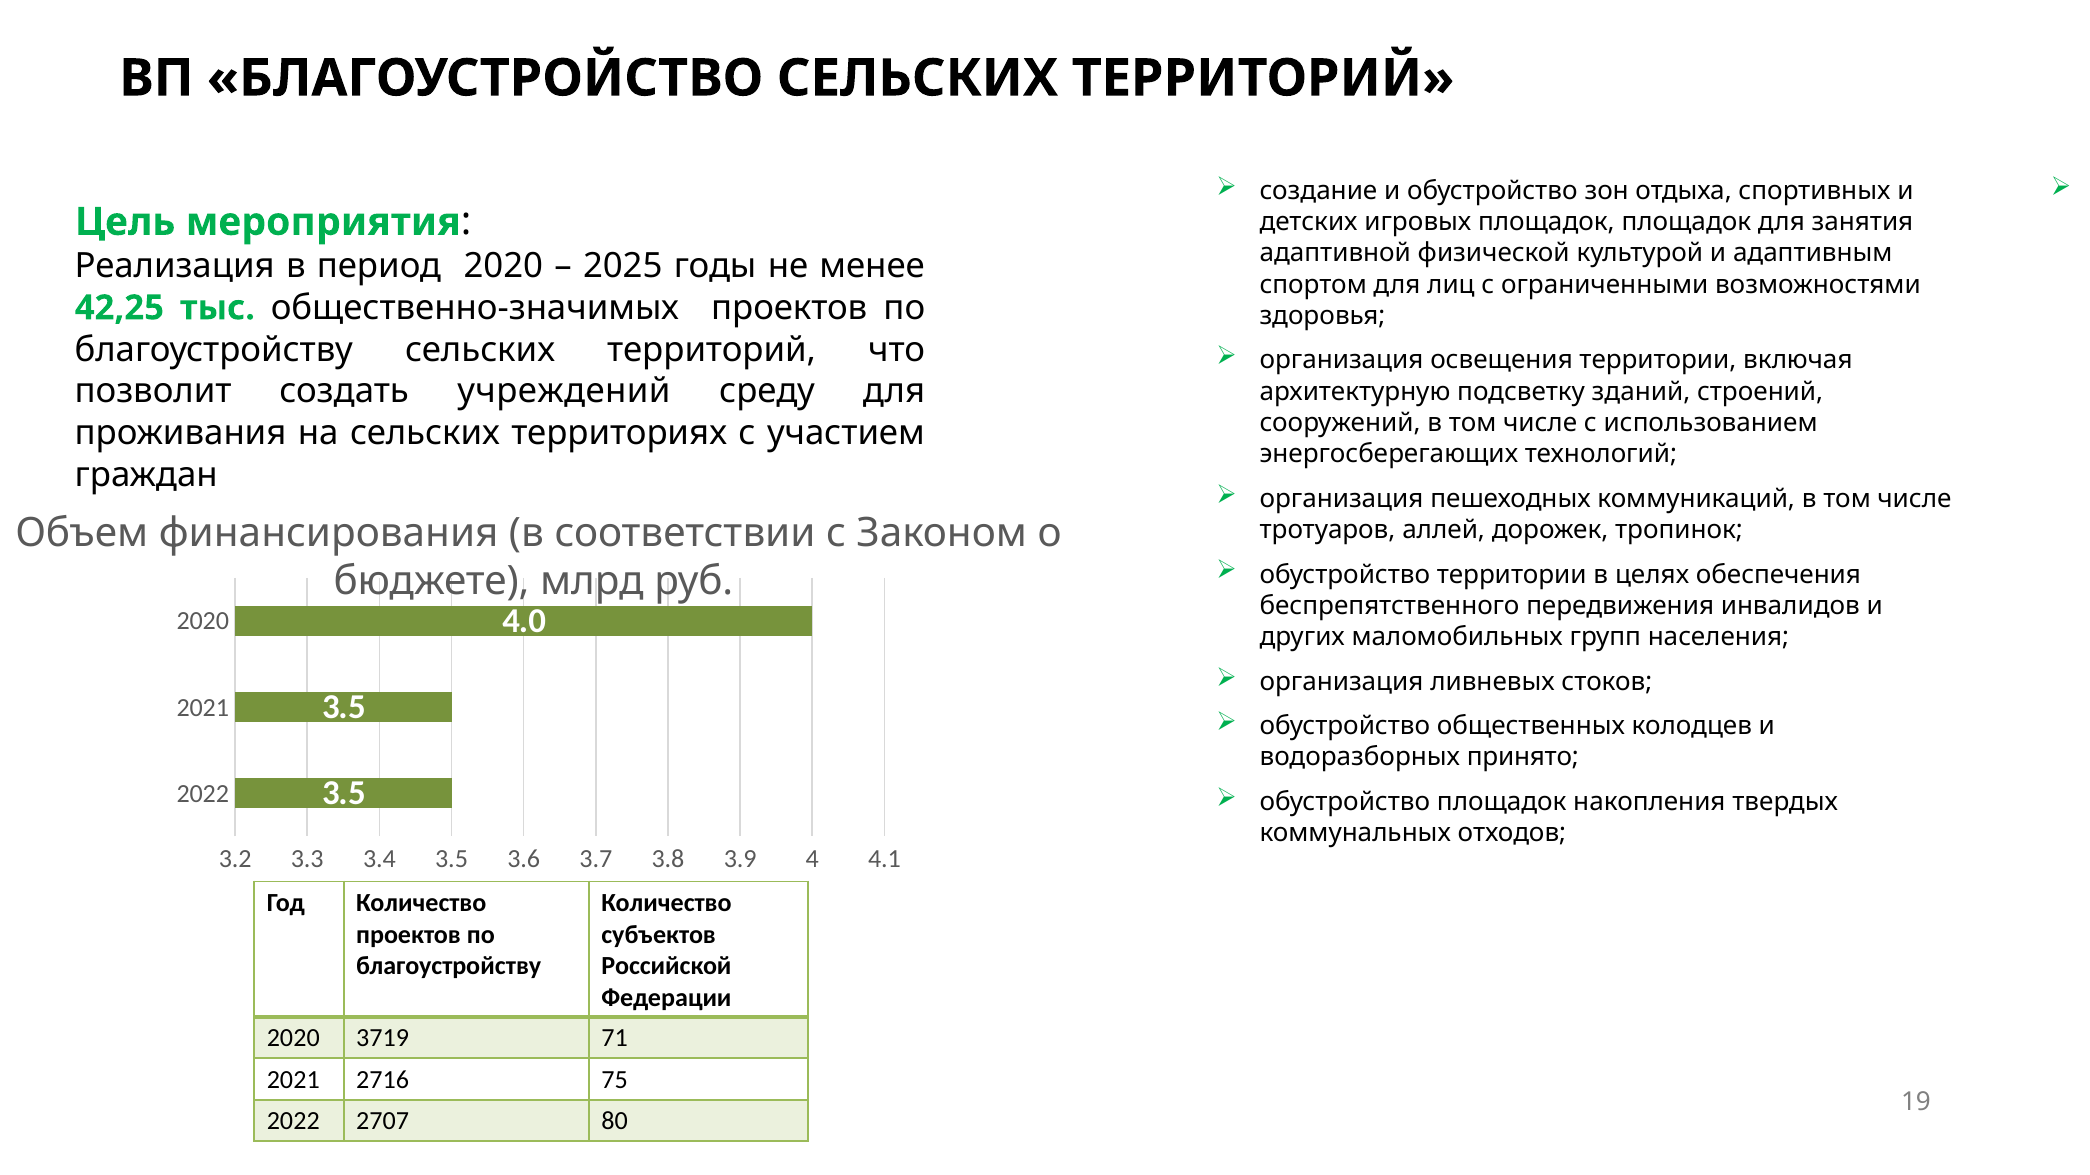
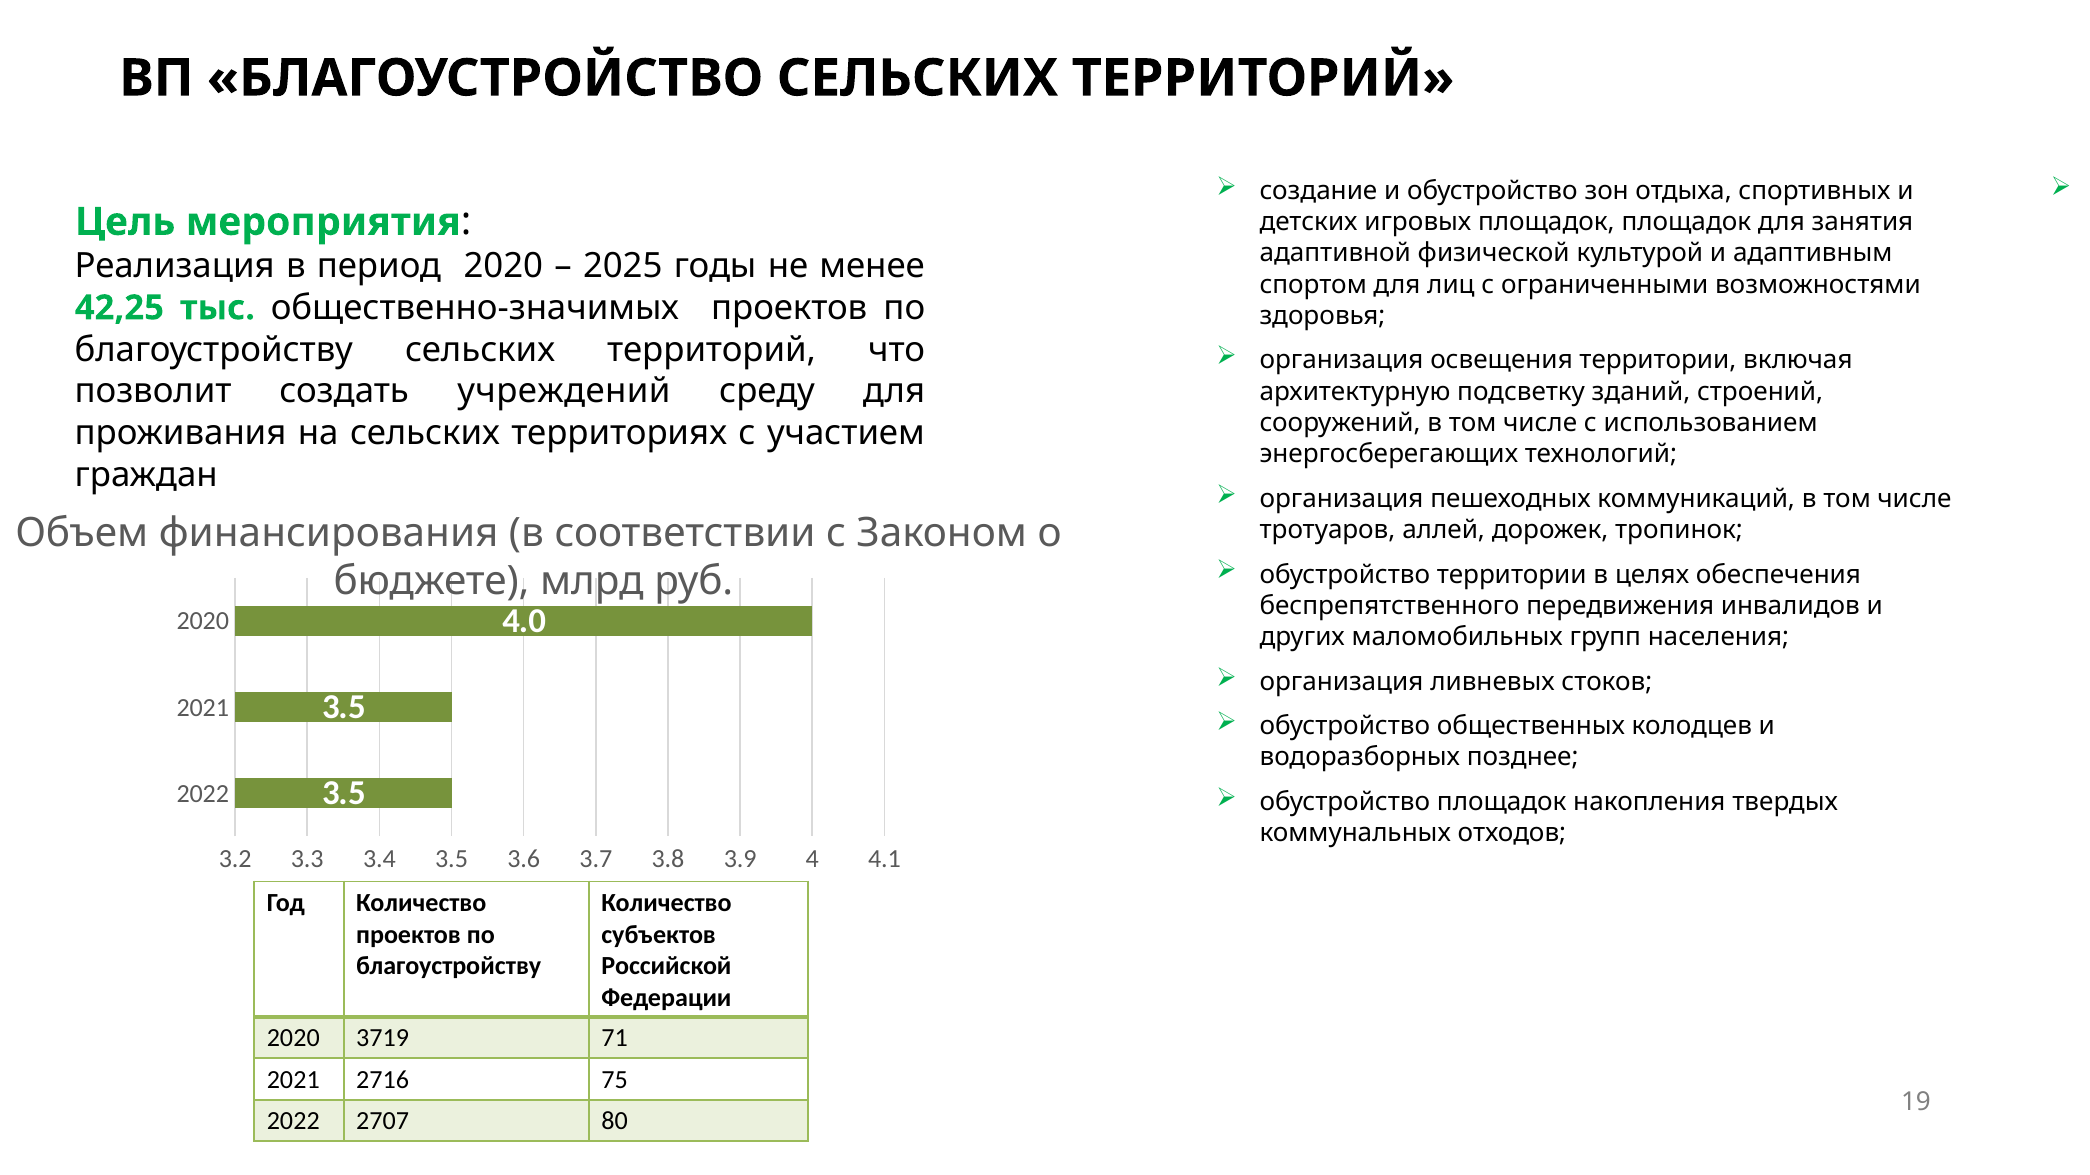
принято: принято -> позднее (1523, 758)
